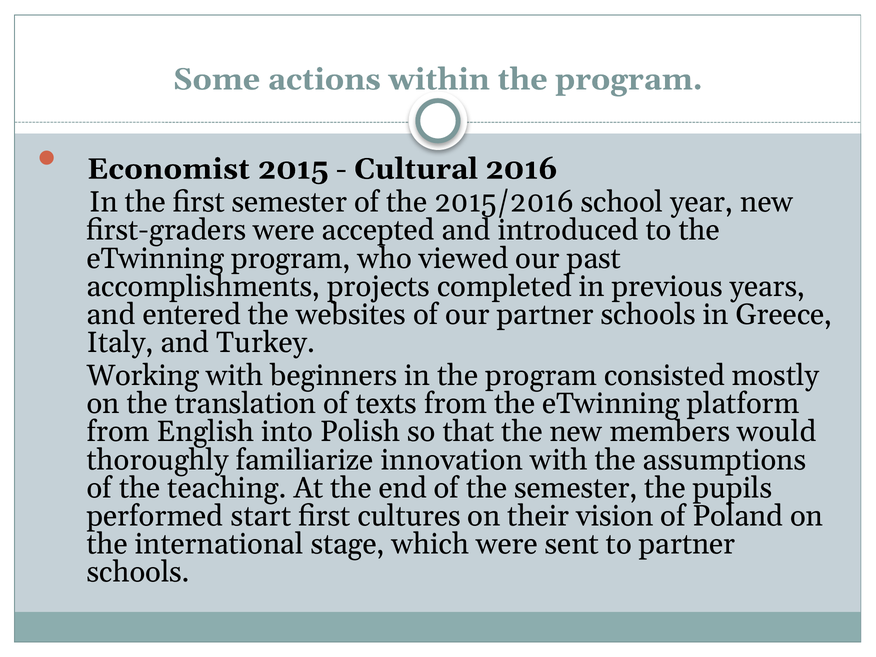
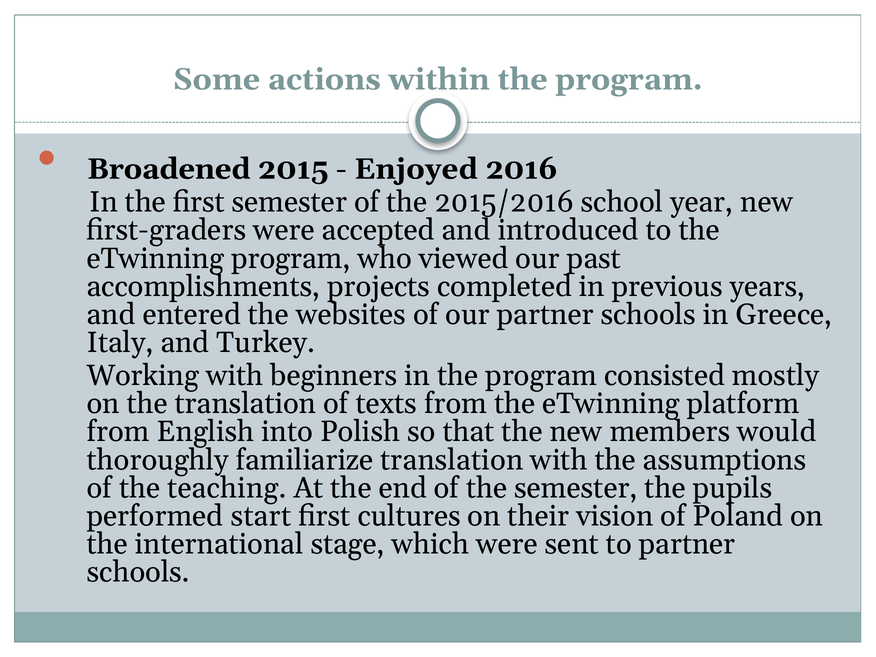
Economist: Economist -> Broadened (169, 169)
Cultural: Cultural -> Enjoyed (416, 169)
familiarize innovation: innovation -> translation (452, 460)
